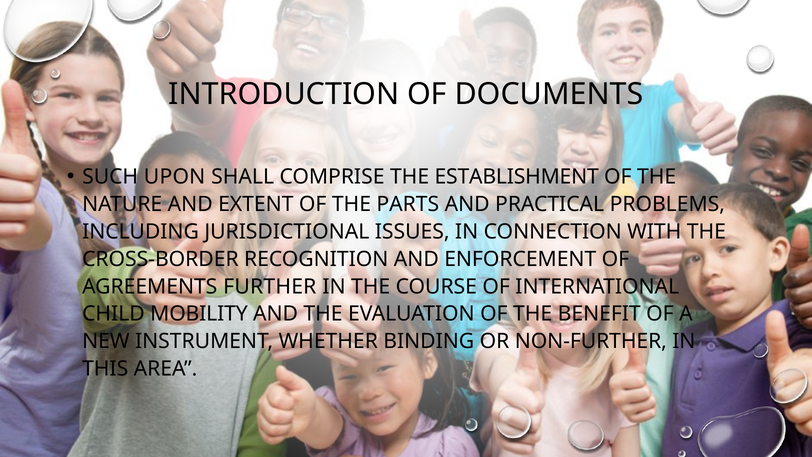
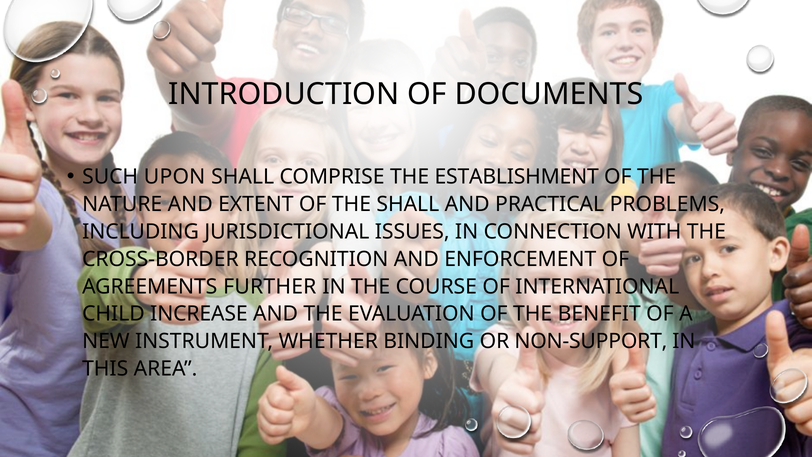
THE PARTS: PARTS -> SHALL (408, 204)
MOBILITY: MOBILITY -> INCREASE (199, 314)
NON-FURTHER: NON-FURTHER -> NON-SUPPORT (591, 341)
